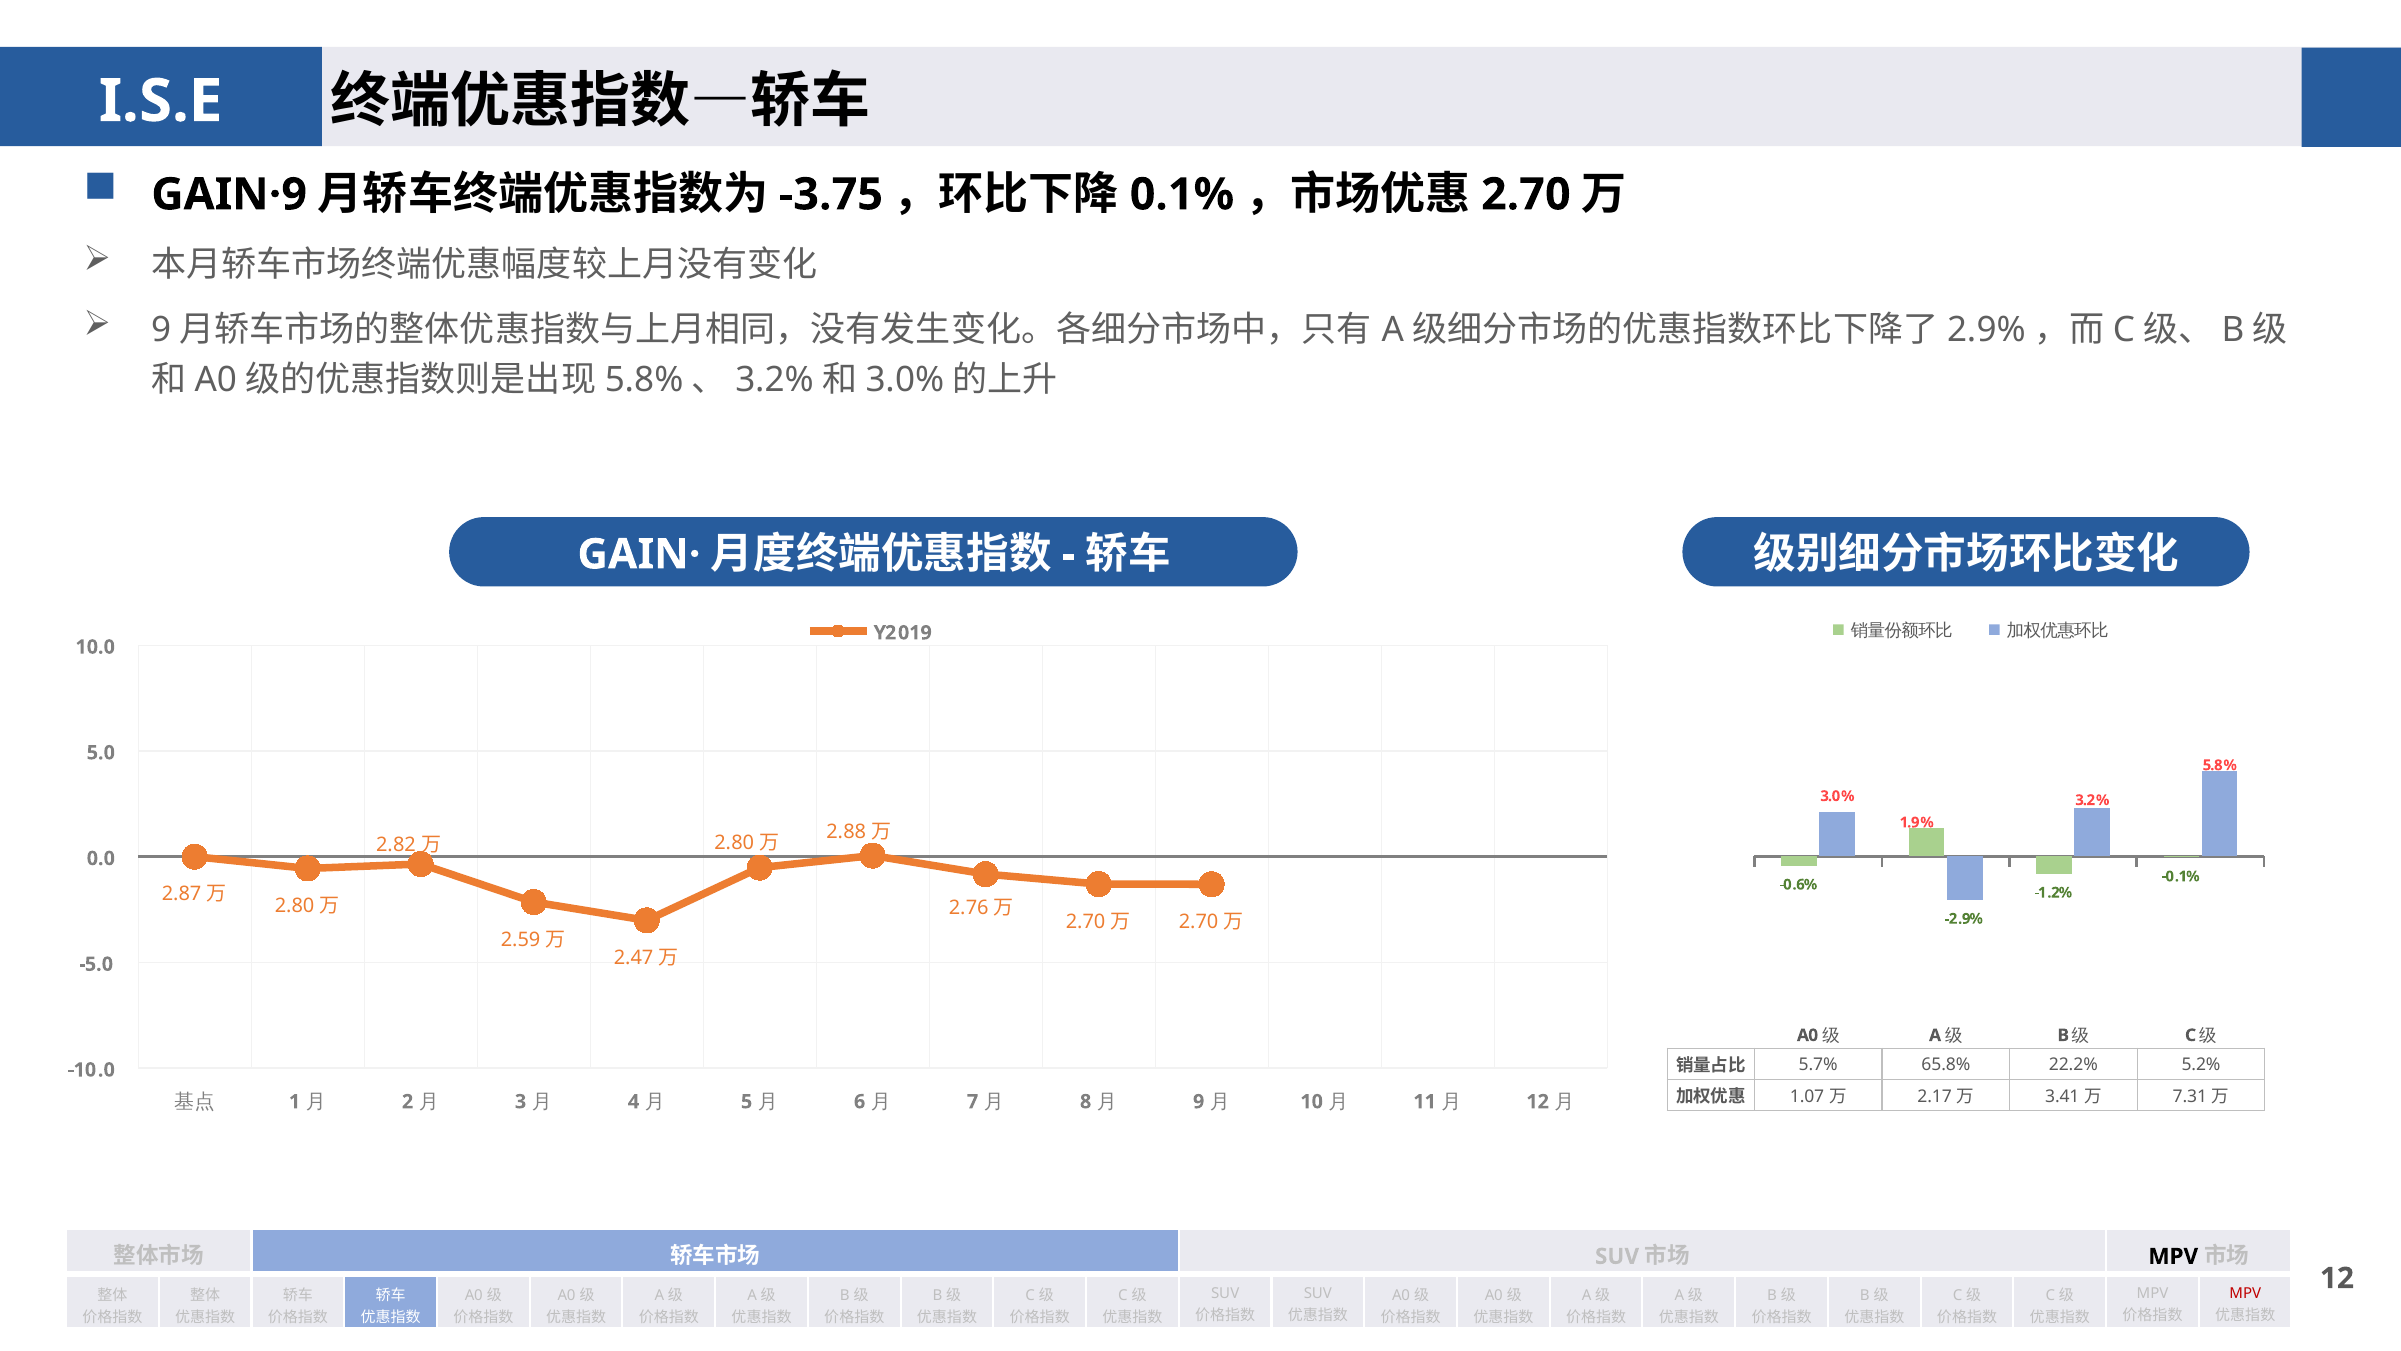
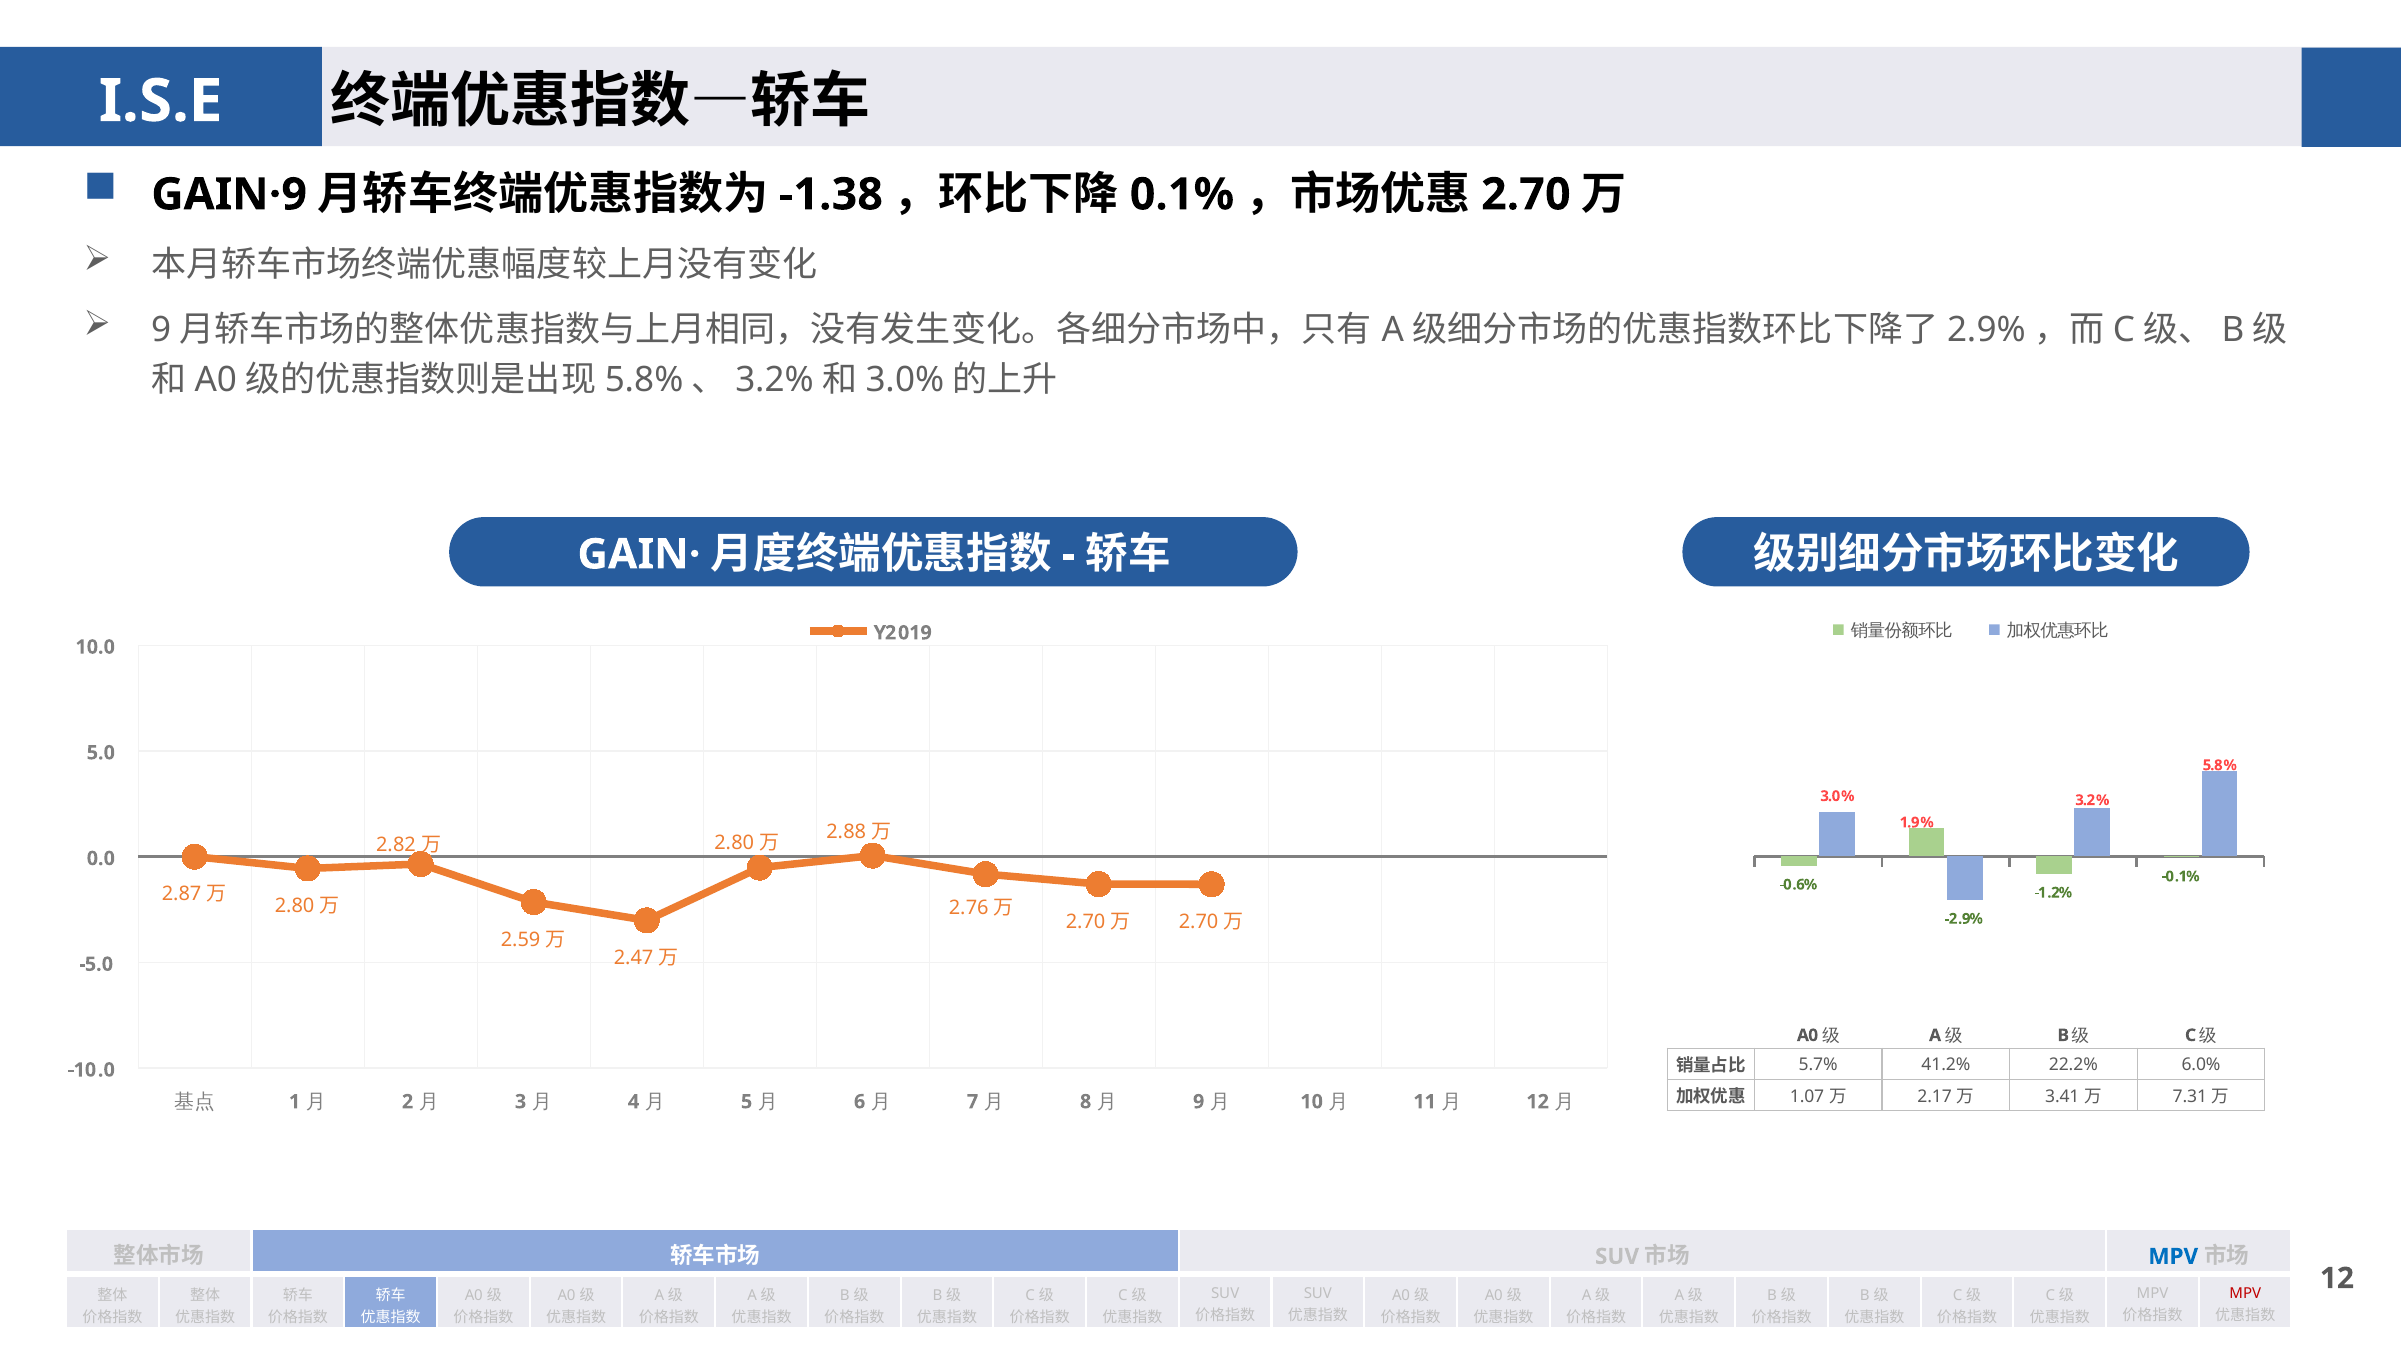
-3.75: -3.75 -> -1.38 (831, 194)
65.8%: 65.8% -> 41.2% (1946, 1064)
5.2%: 5.2% -> 6.0% (2201, 1064)
MPV colour: black -> blue (2173, 1256)
